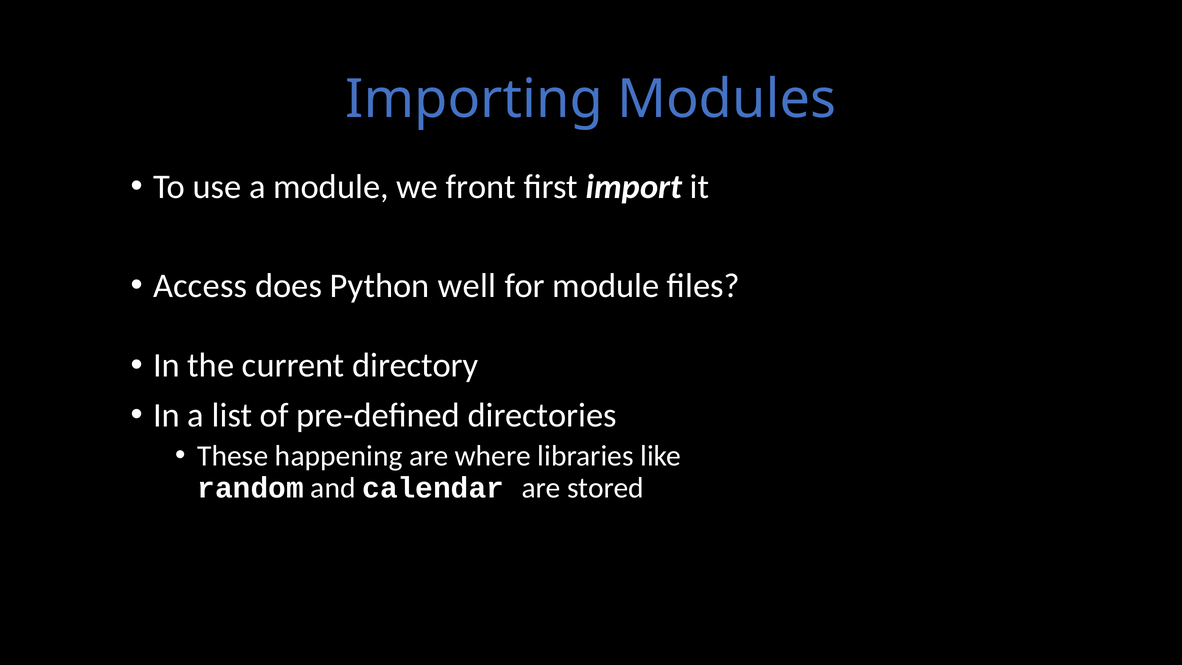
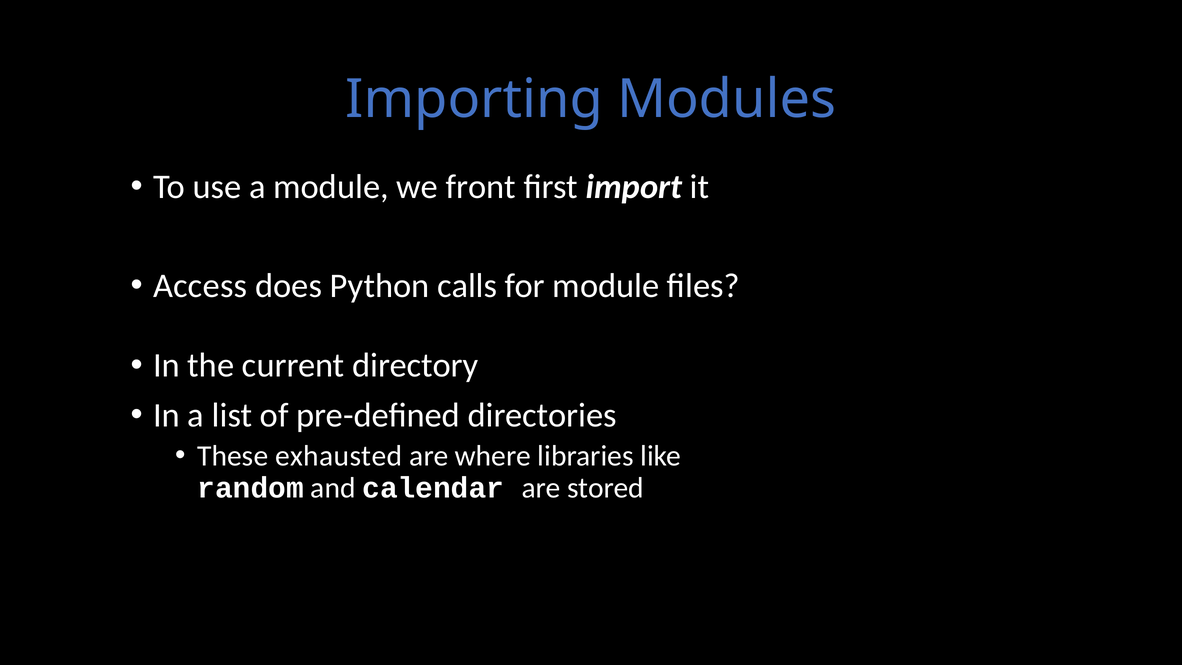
well: well -> calls (467, 286)
happening: happening -> exhausted (339, 456)
